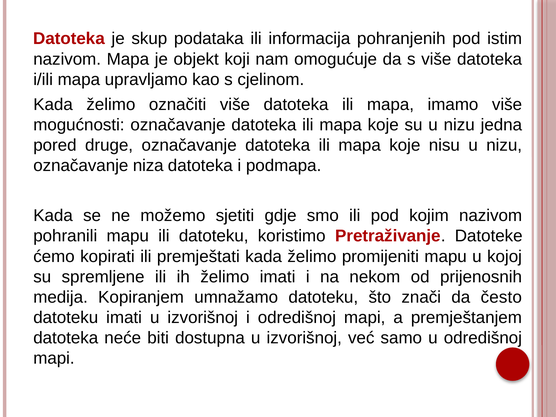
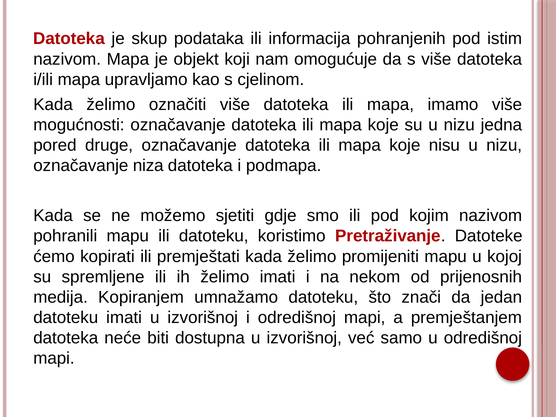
često: često -> jedan (501, 297)
